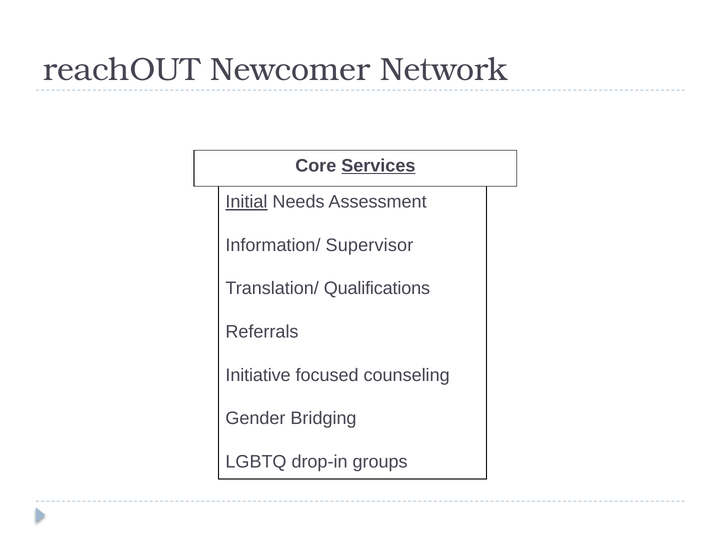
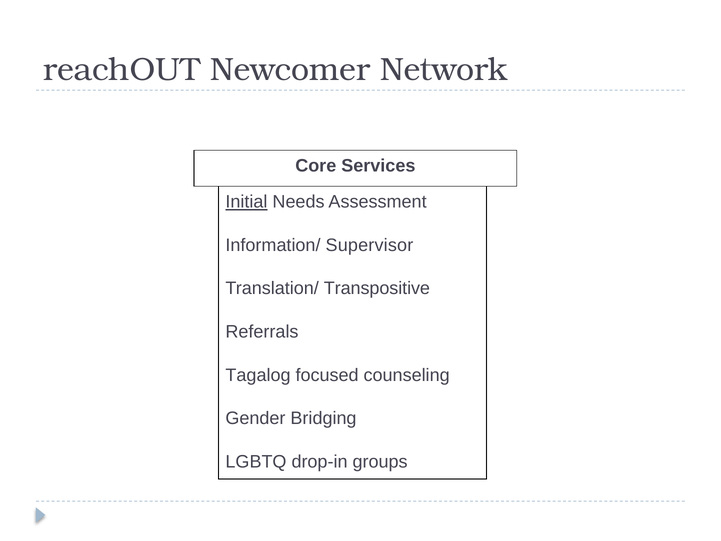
Services underline: present -> none (378, 166)
Qualifications: Qualifications -> Transpositive (377, 288)
Initiative: Initiative -> Tagalog (258, 375)
